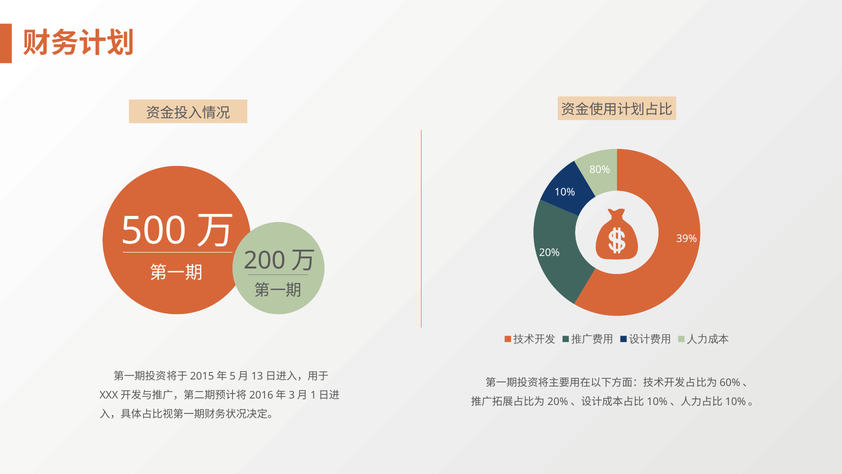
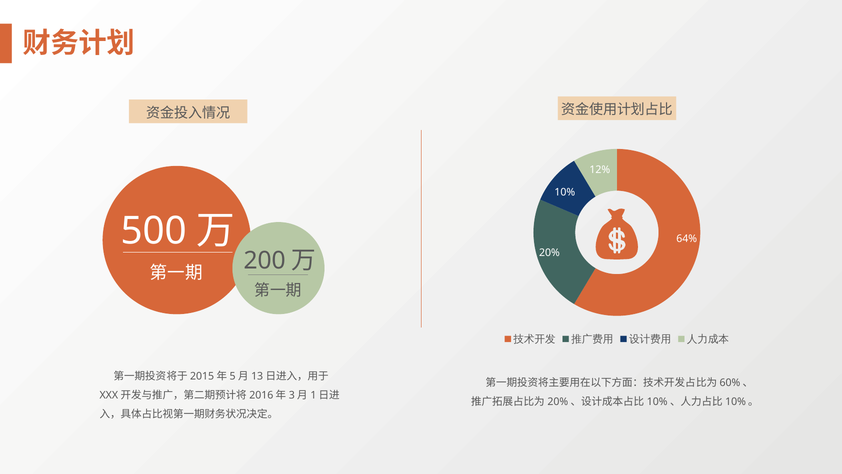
80%: 80% -> 12% (600, 170)
39%: 39% -> 64% (687, 238)
